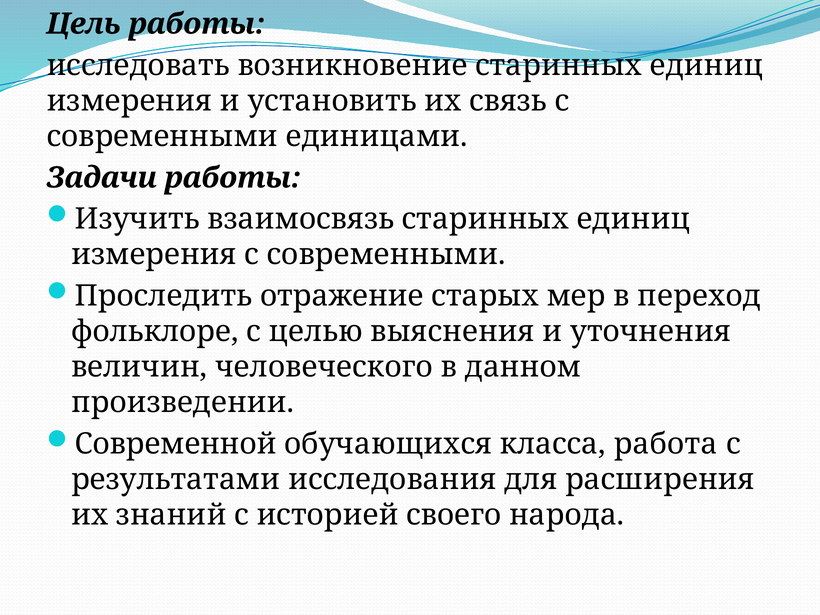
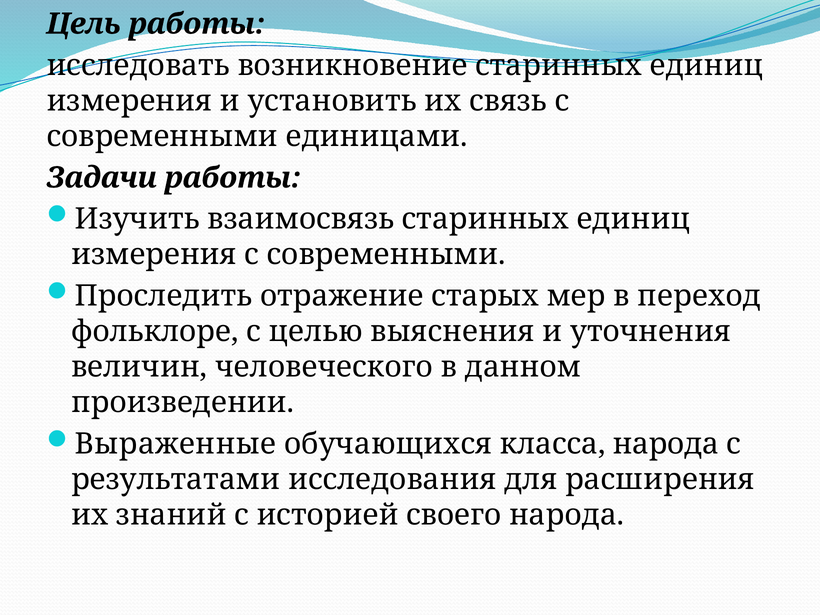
Современной: Современной -> Выраженные (175, 444)
класса работа: работа -> народа (666, 444)
